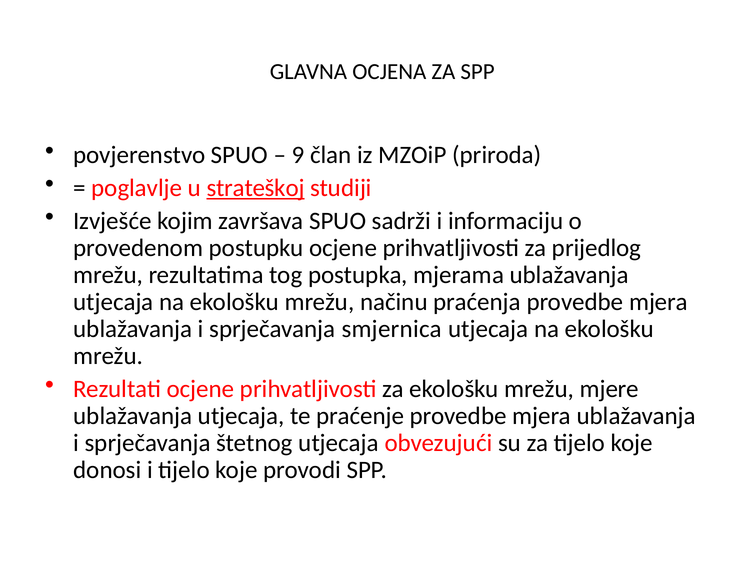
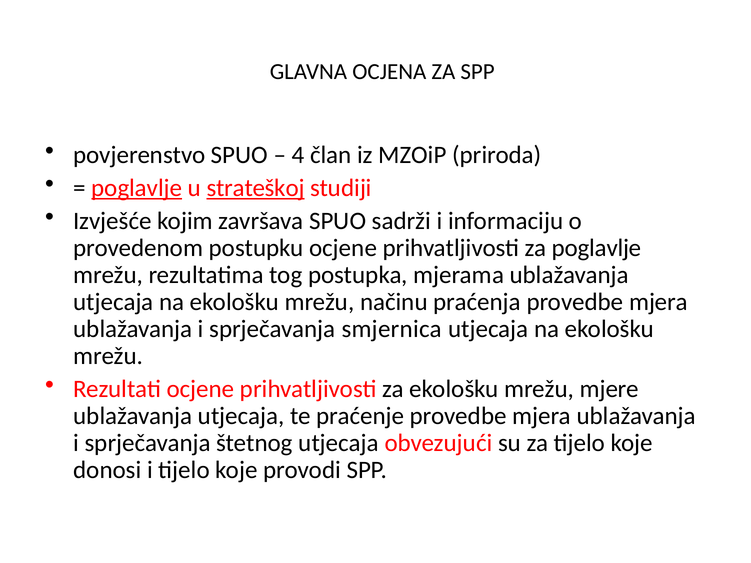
9: 9 -> 4 (298, 155)
poglavlje underline: none -> present (137, 188)
za prijedlog: prijedlog -> poglavlje (597, 248)
